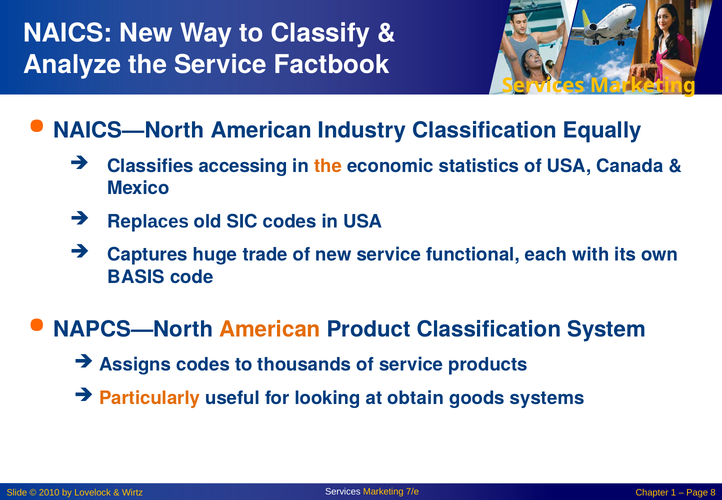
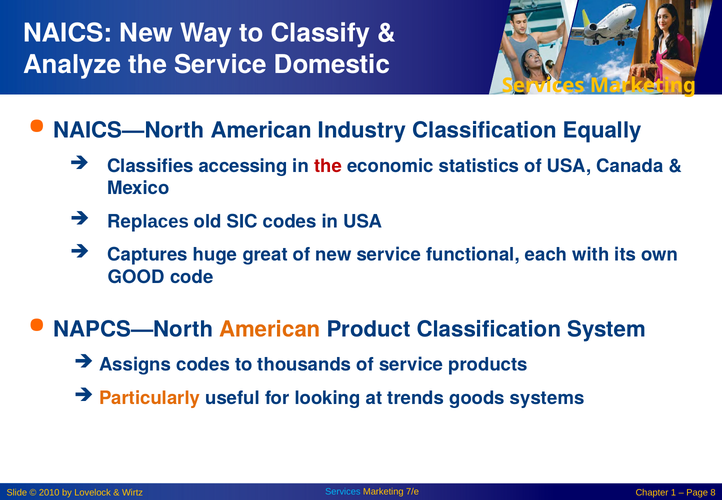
Factbook: Factbook -> Domestic (332, 65)
the colour: orange -> red (328, 166)
trade: trade -> great (265, 255)
BASIS: BASIS -> GOOD (136, 277)
obtain: obtain -> trends (416, 398)
Services colour: white -> light blue (343, 492)
